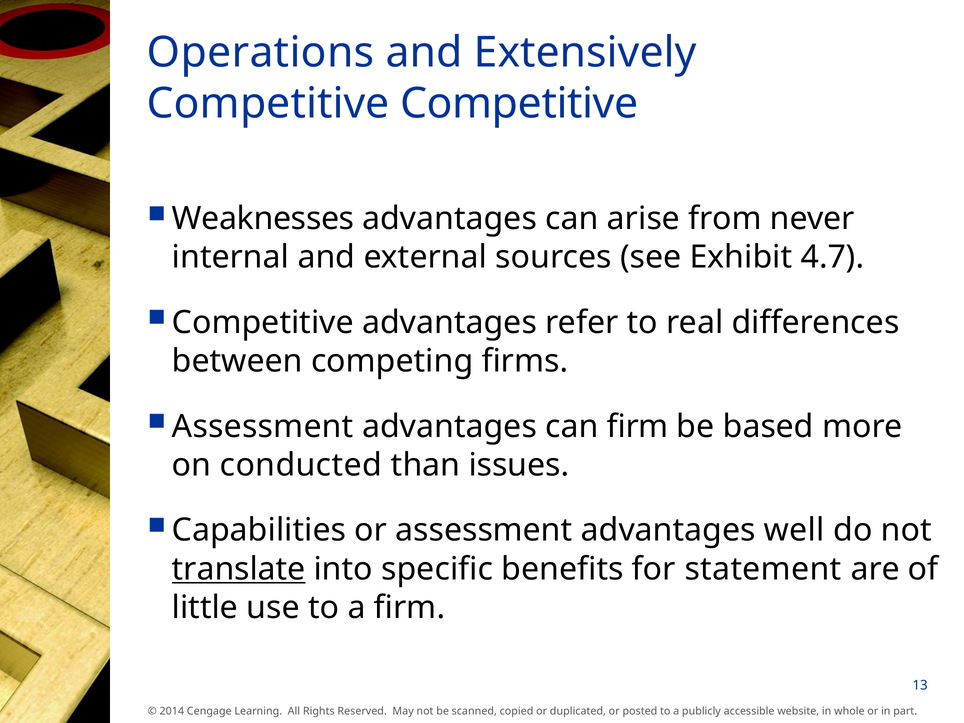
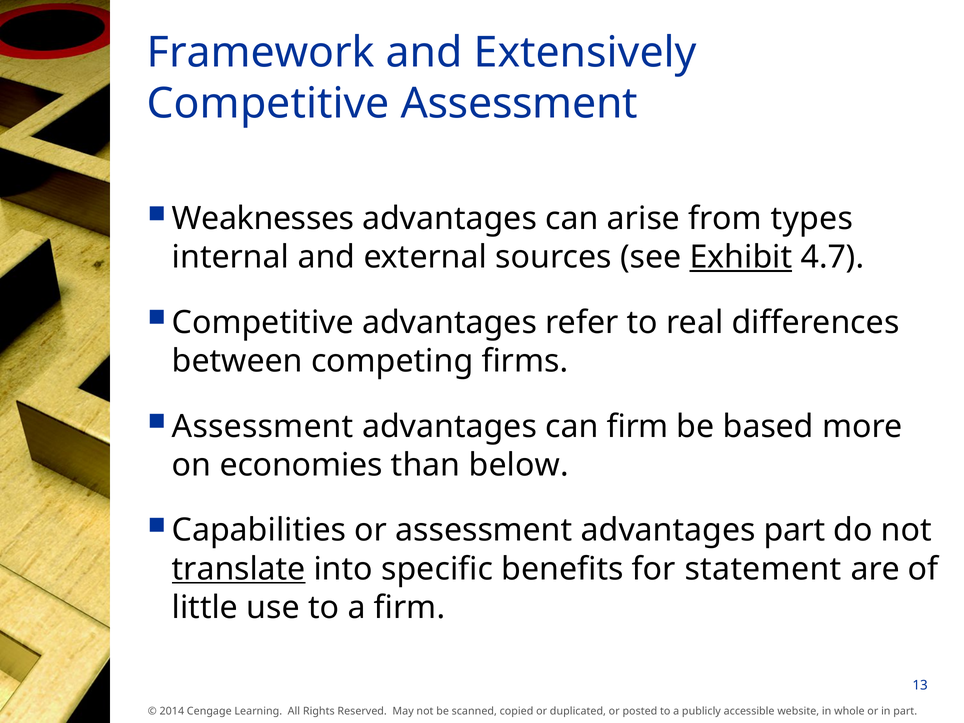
Operations: Operations -> Framework (261, 52)
Competitive Competitive: Competitive -> Assessment (519, 104)
never: never -> types (812, 219)
Exhibit underline: none -> present (741, 257)
conducted: conducted -> economies (301, 465)
issues: issues -> below (519, 465)
advantages well: well -> part (795, 530)
